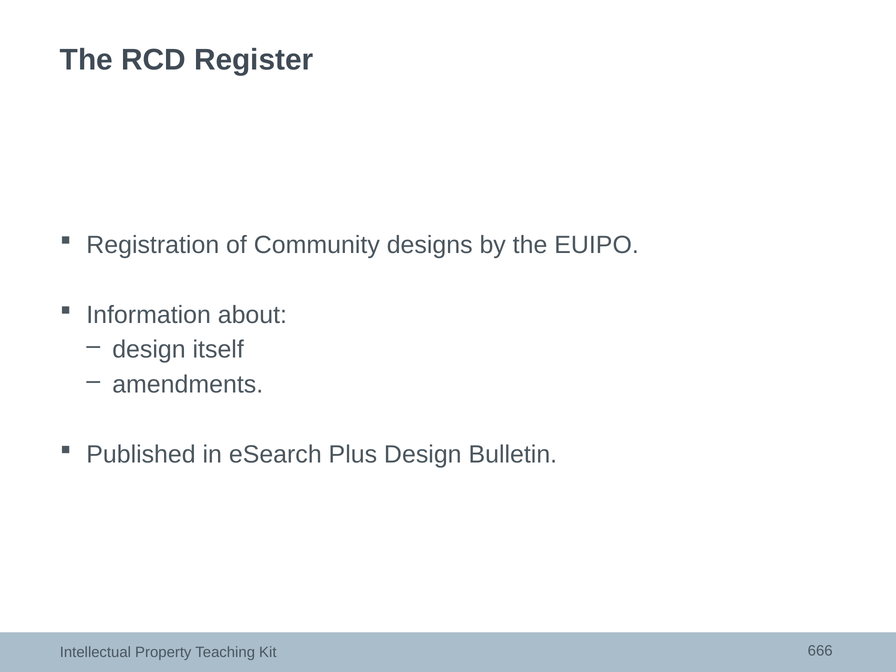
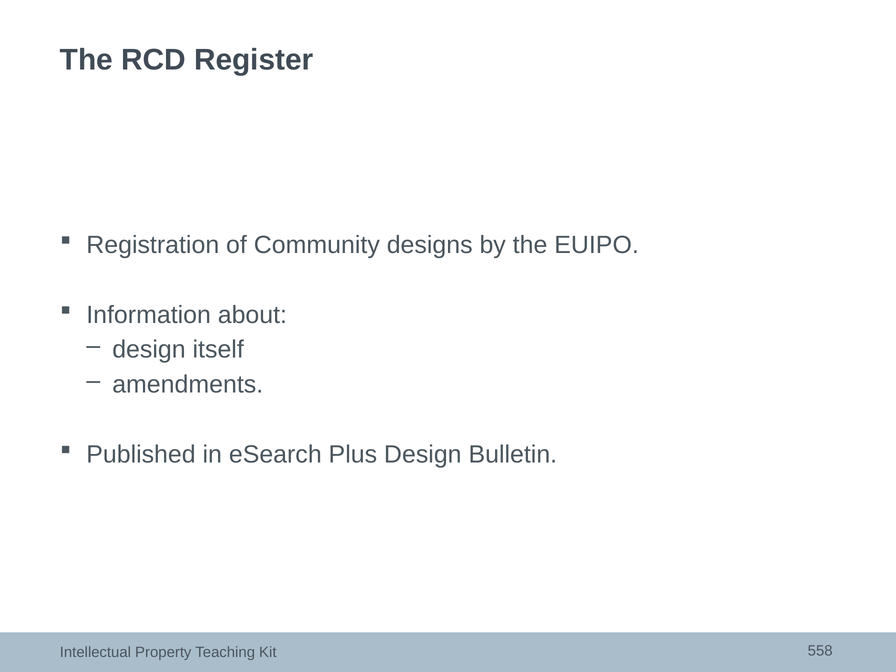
666: 666 -> 558 (820, 651)
